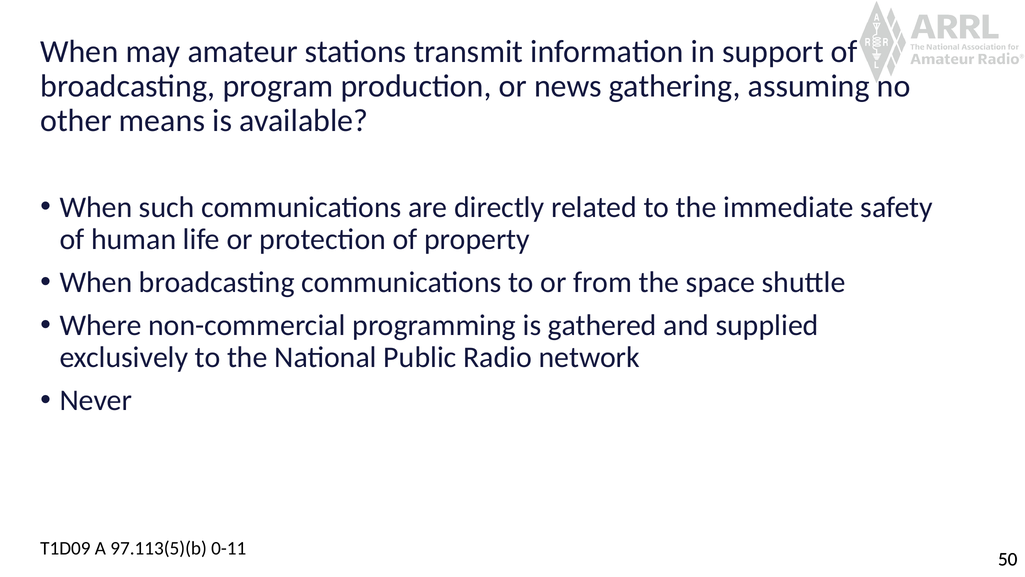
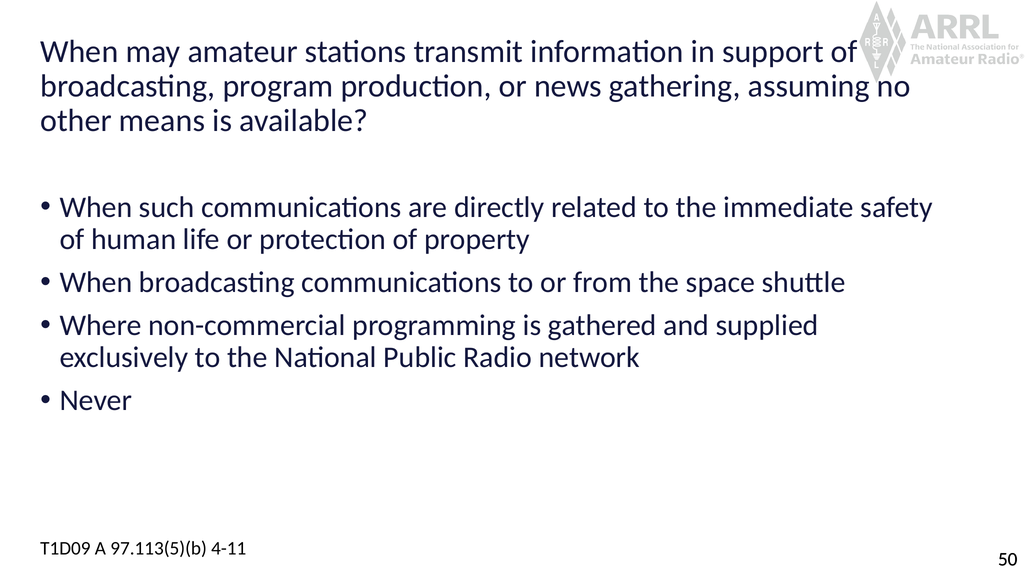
0-11: 0-11 -> 4-11 (229, 548)
